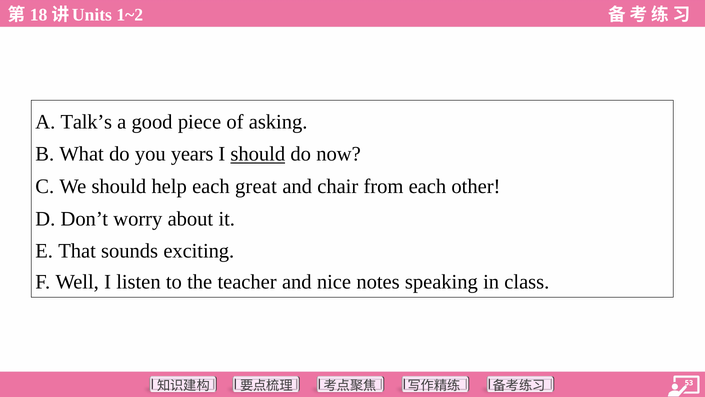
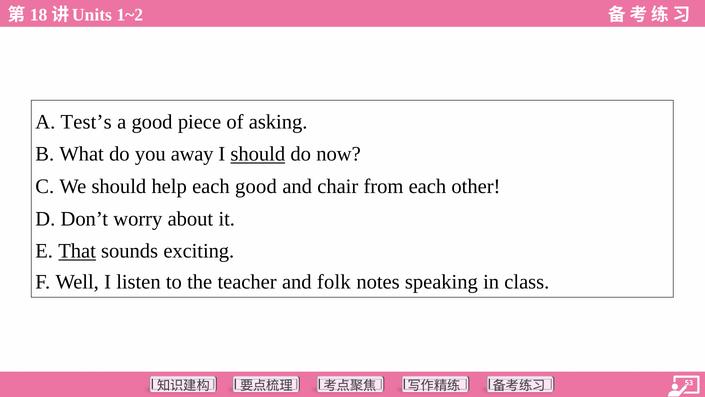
Talk’s: Talk’s -> Test’s (86, 122)
years: years -> away (192, 154)
each great: great -> good (256, 186)
That underline: none -> present (77, 251)
nice: nice -> folk (334, 282)
